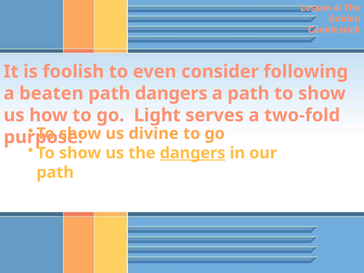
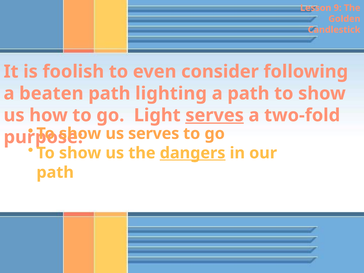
4: 4 -> 9 (338, 8)
path dangers: dangers -> lighting (171, 93)
serves underline: none -> present (215, 115)
us divine: divine -> serves (154, 134)
